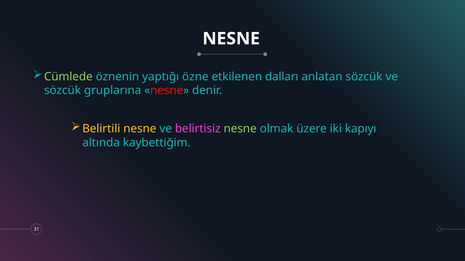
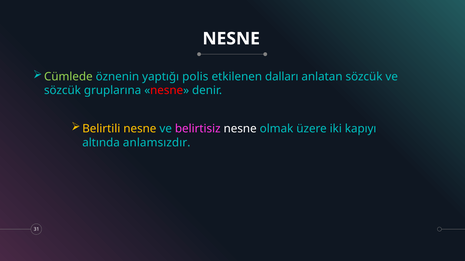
özne: özne -> polis (195, 77)
nesne colour: light green -> white (240, 129)
kaybettiğim: kaybettiğim -> anlamsızdır (157, 143)
